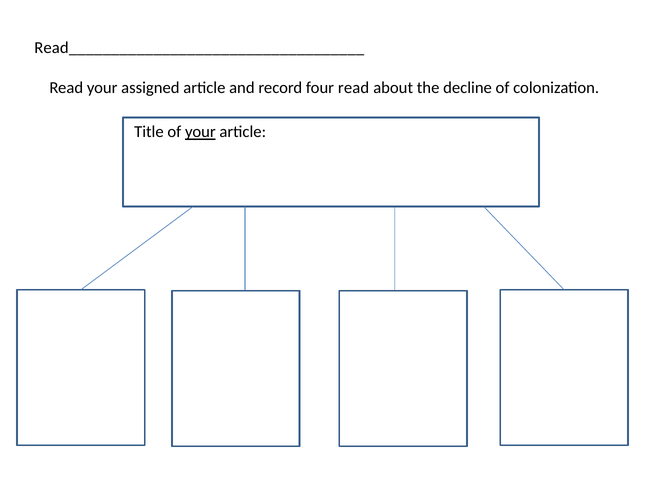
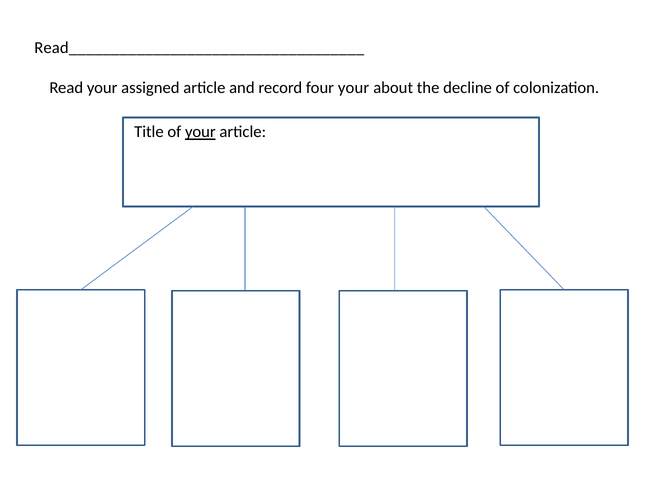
four read: read -> your (354, 88)
